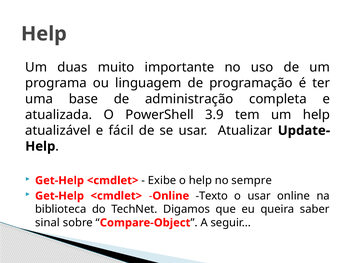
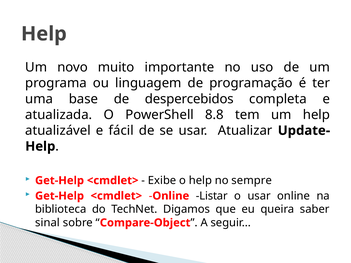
duas: duas -> novo (73, 67)
administração: administração -> despercebidos (189, 99)
3.9: 3.9 -> 8.8 (214, 115)
Texto: Texto -> Listar (212, 196)
